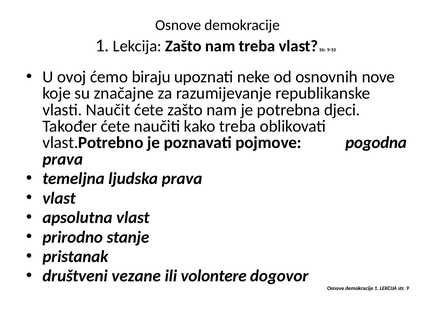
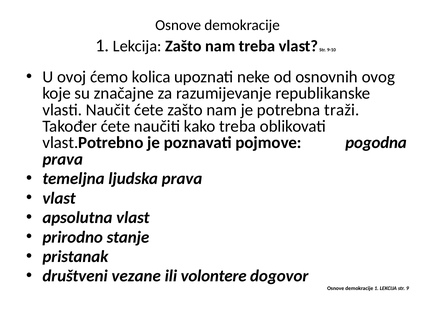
biraju: biraju -> kolica (151, 77)
nove: nove -> ovog (378, 77)
djeci: djeci -> traži (342, 110)
